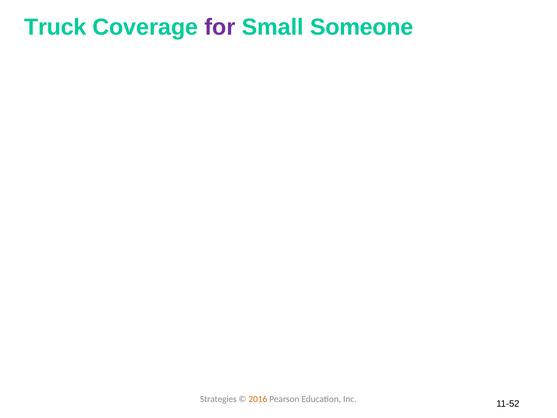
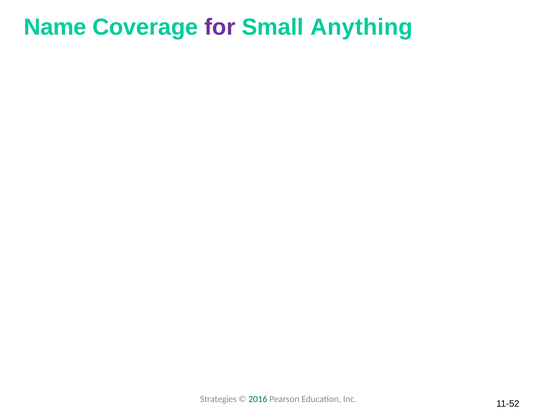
Truck: Truck -> Name (55, 27)
Someone: Someone -> Anything (362, 27)
2016 colour: orange -> green (258, 399)
